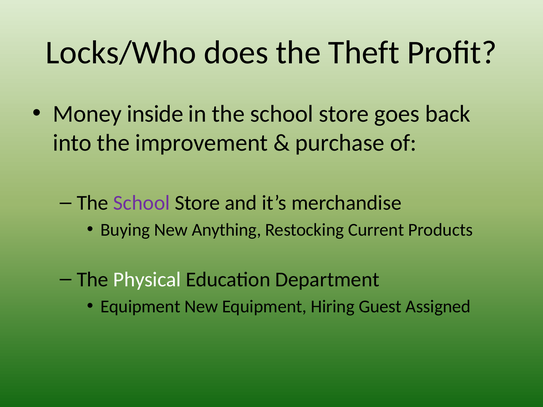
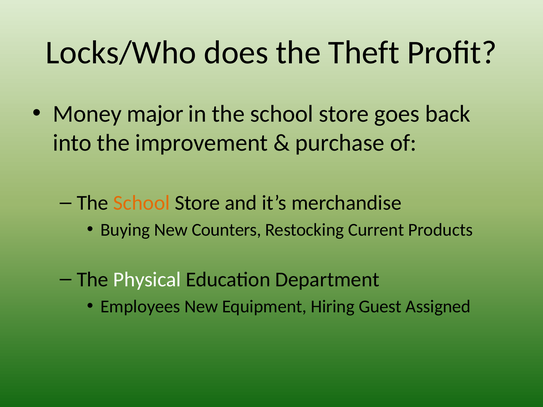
inside: inside -> major (155, 114)
School colour: purple -> orange (142, 203)
Anything: Anything -> Counters (227, 230)
Equipment: Equipment -> Employees (140, 307)
